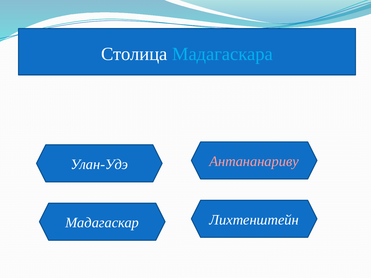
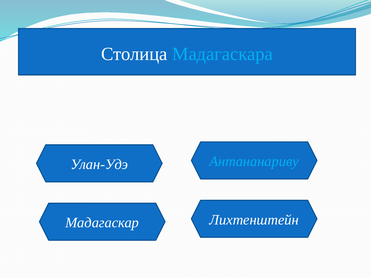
Антананариву colour: pink -> light blue (254, 162)
